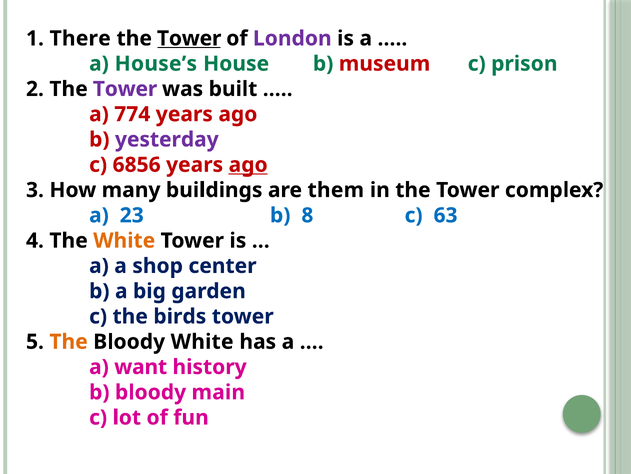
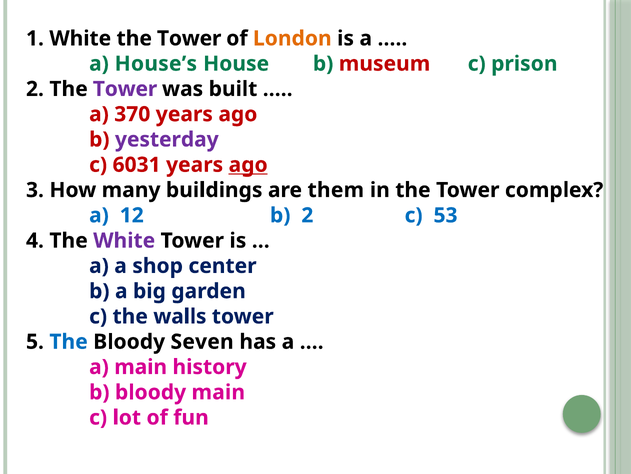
1 There: There -> White (80, 38)
Tower underline: present -> none (189, 38)
London colour: purple -> orange (292, 38)
774: 774 -> 370 (132, 114)
6856: 6856 -> 6031 (137, 165)
23: 23 -> 12 (132, 215)
b 8: 8 -> 2 (307, 215)
63: 63 -> 53 (446, 215)
White colour: orange -> purple (124, 240)
birds: birds -> walls (180, 316)
The colour: orange -> blue (69, 341)
Bloody White: White -> Seven (202, 341)
a want: want -> main (141, 367)
